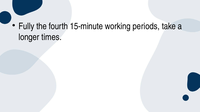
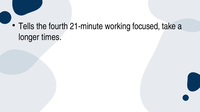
Fully: Fully -> Tells (26, 26)
15-minute: 15-minute -> 21-minute (86, 26)
periods: periods -> focused (146, 26)
